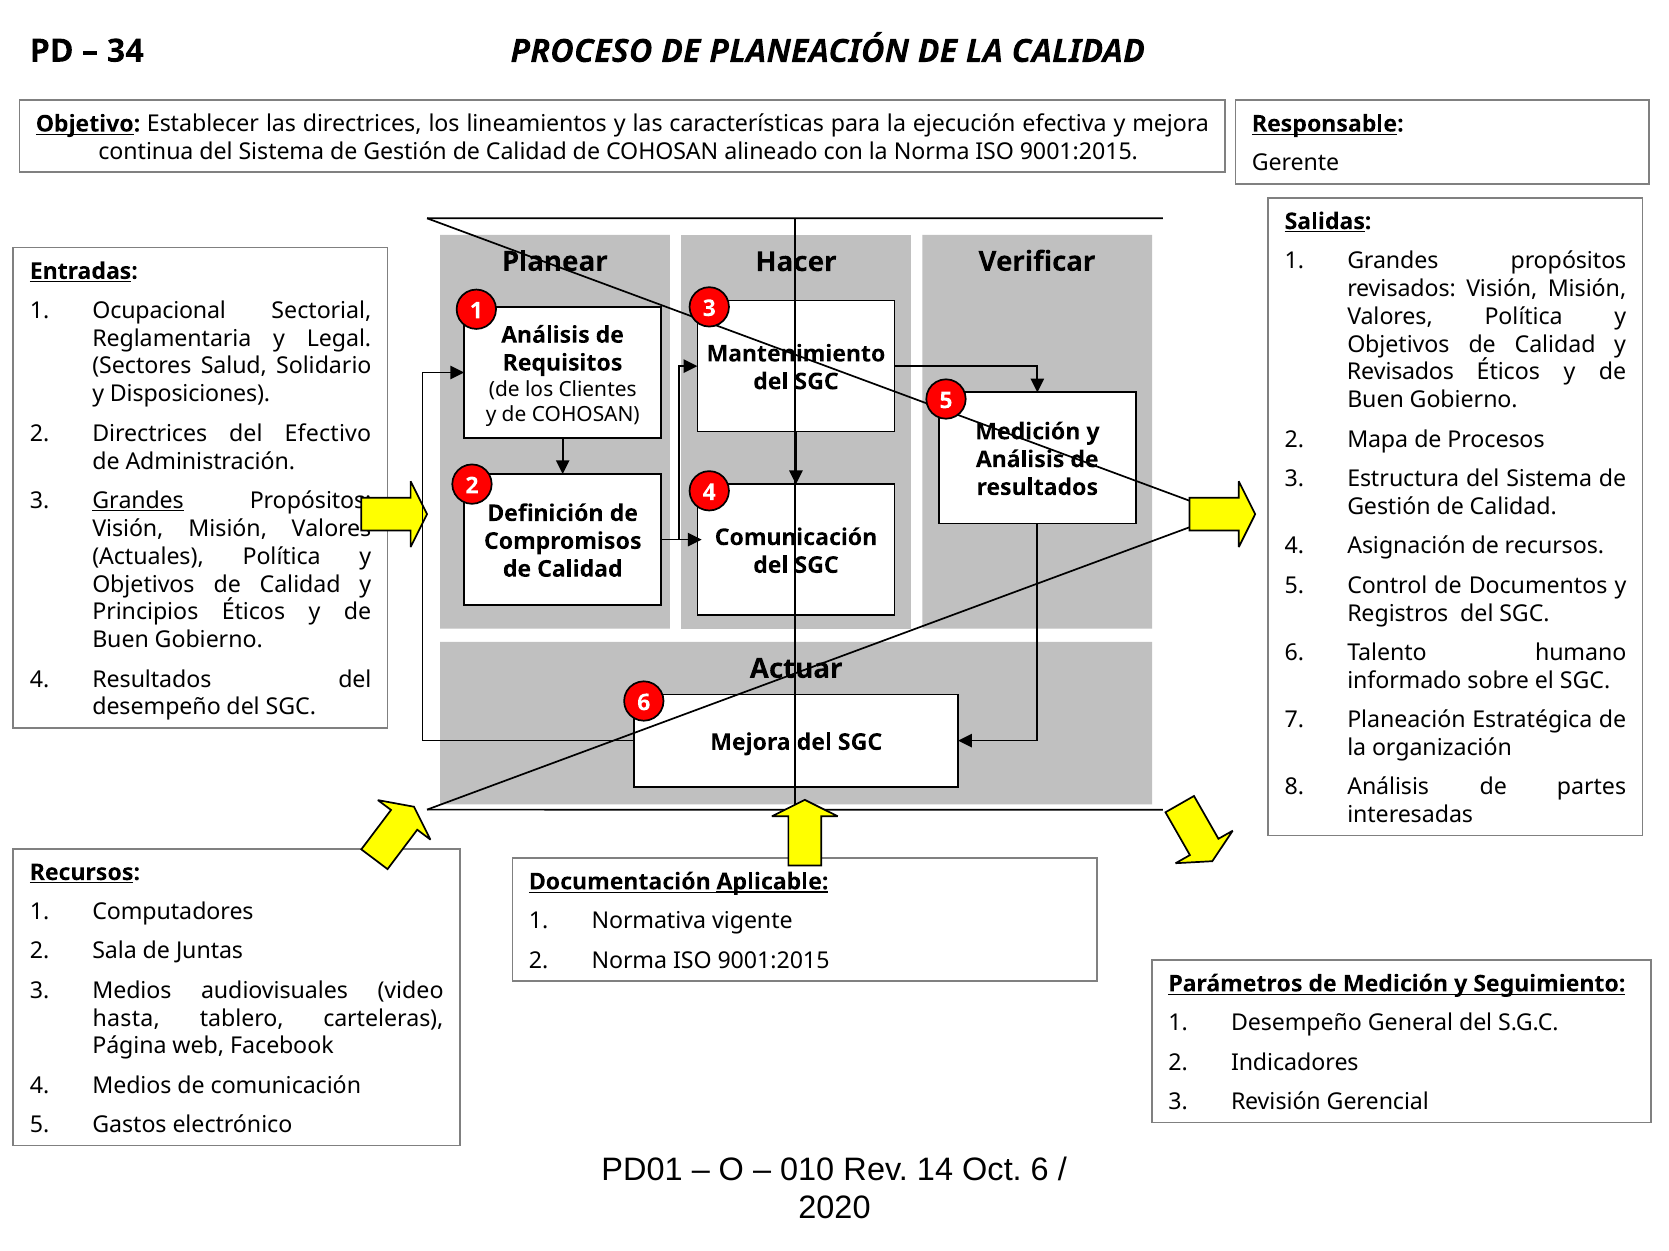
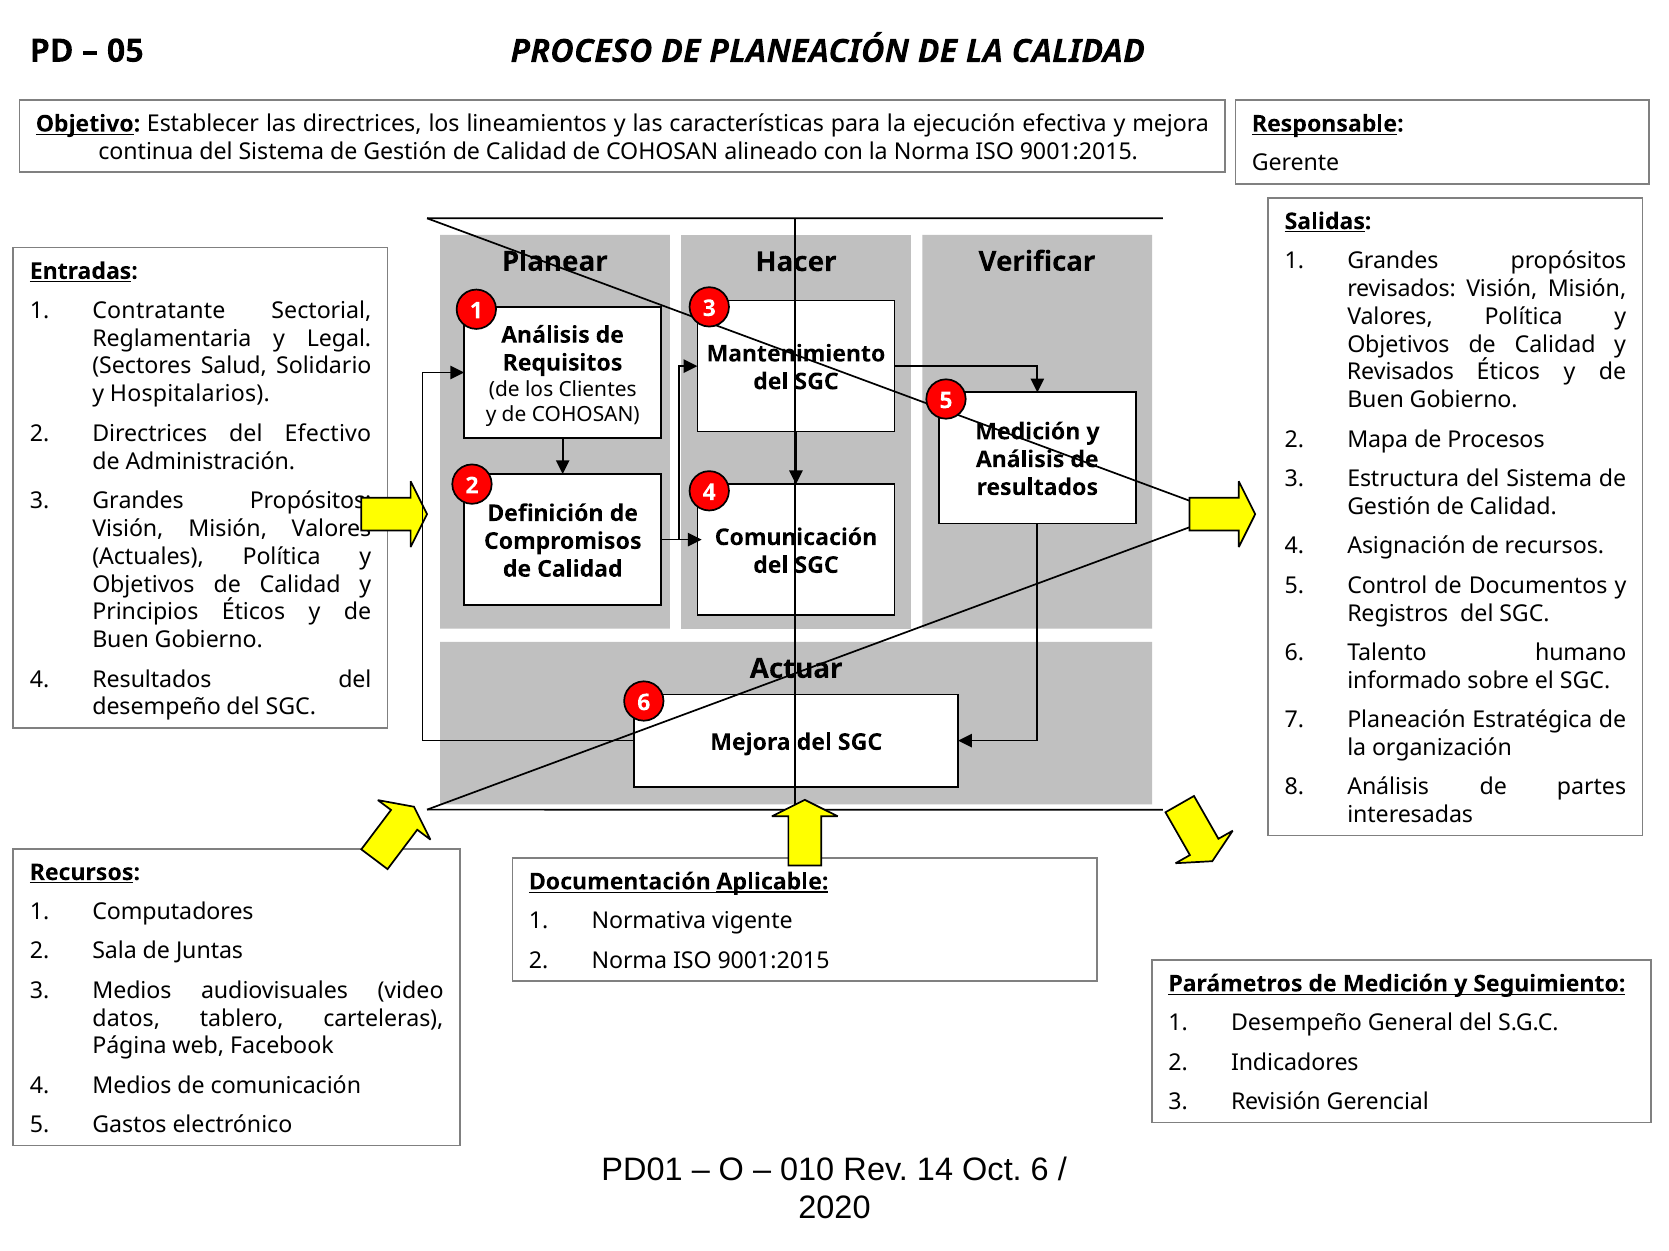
34: 34 -> 05 (125, 51)
Ocupacional: Ocupacional -> Contratante (159, 311)
Disposiciones: Disposiciones -> Hospitalarios (190, 394)
Grandes underline: present -> none (138, 501)
hasta: hasta -> datos (126, 1019)
